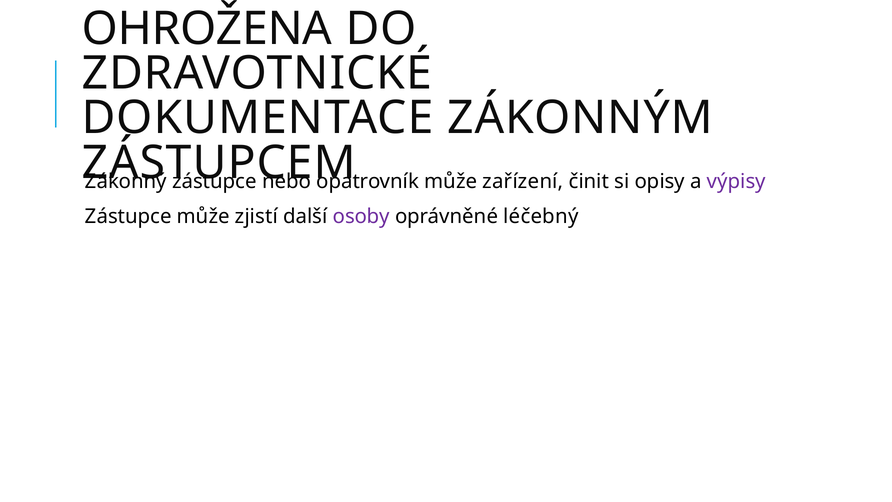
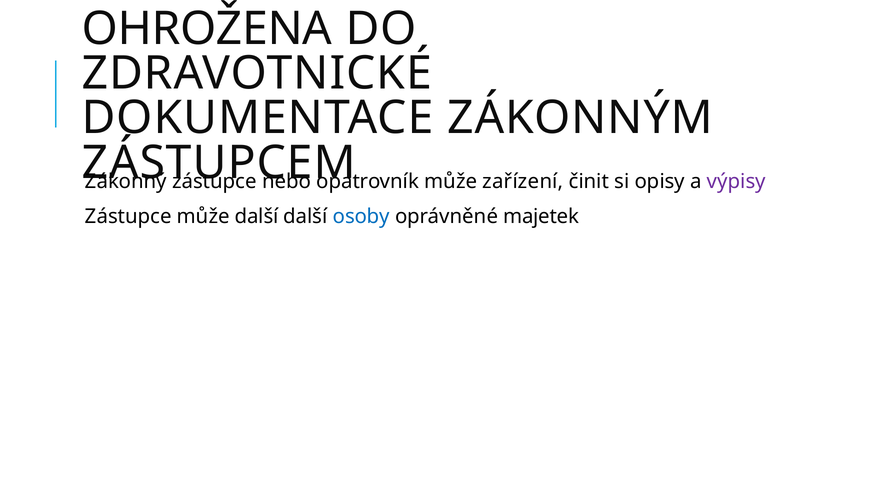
může zjistí: zjistí -> další (257, 217)
osoby colour: purple -> blue (361, 217)
léčebný: léčebný -> majetek (541, 217)
